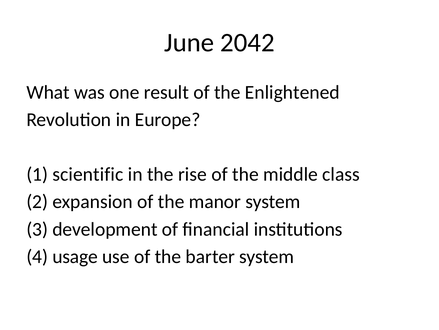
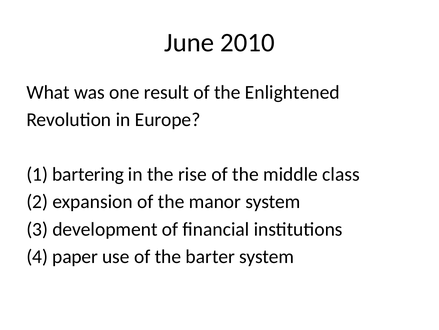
2042: 2042 -> 2010 (247, 42)
scientific: scientific -> bartering (88, 174)
usage: usage -> paper (75, 256)
